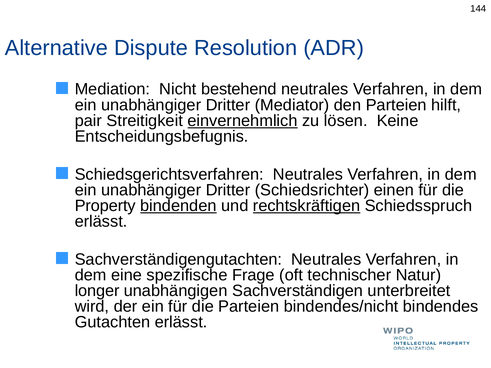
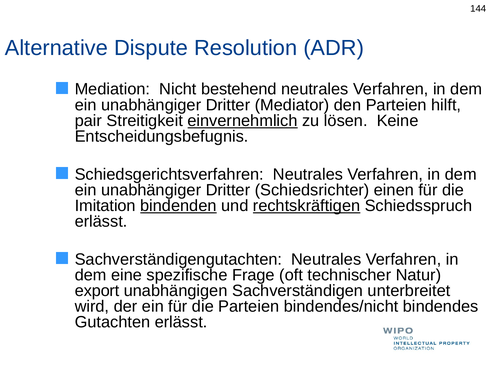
Property: Property -> Imitation (105, 206)
longer: longer -> export (97, 291)
